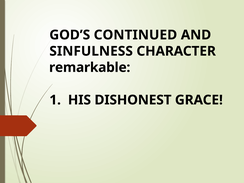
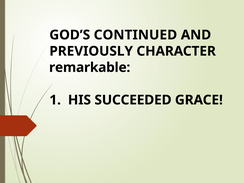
SINFULNESS: SINFULNESS -> PREVIOUSLY (91, 51)
DISHONEST: DISHONEST -> SUCCEEDED (133, 100)
